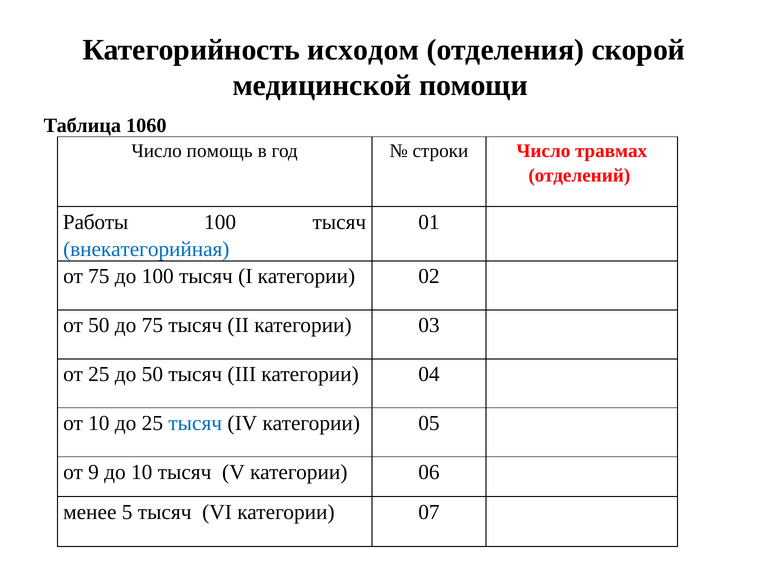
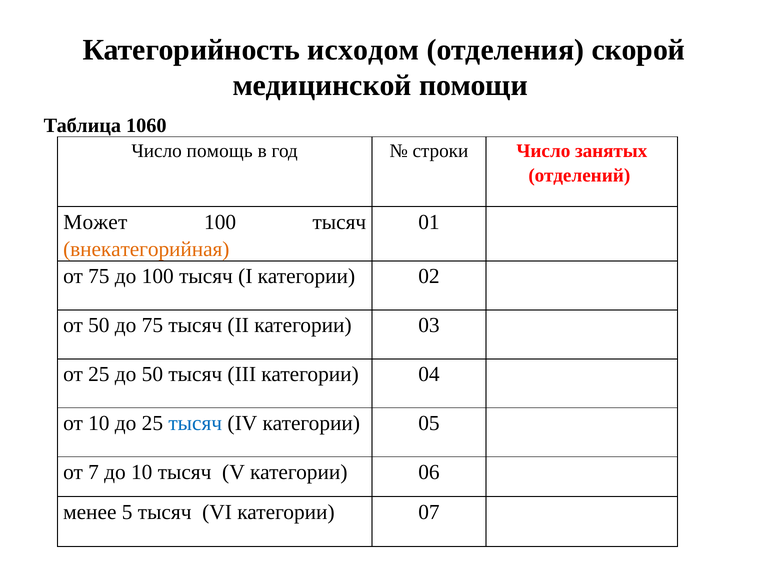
травмах: травмах -> занятых (611, 151)
Работы: Работы -> Может (95, 222)
внекатегорийная colour: blue -> orange (146, 249)
9: 9 -> 7 (94, 472)
